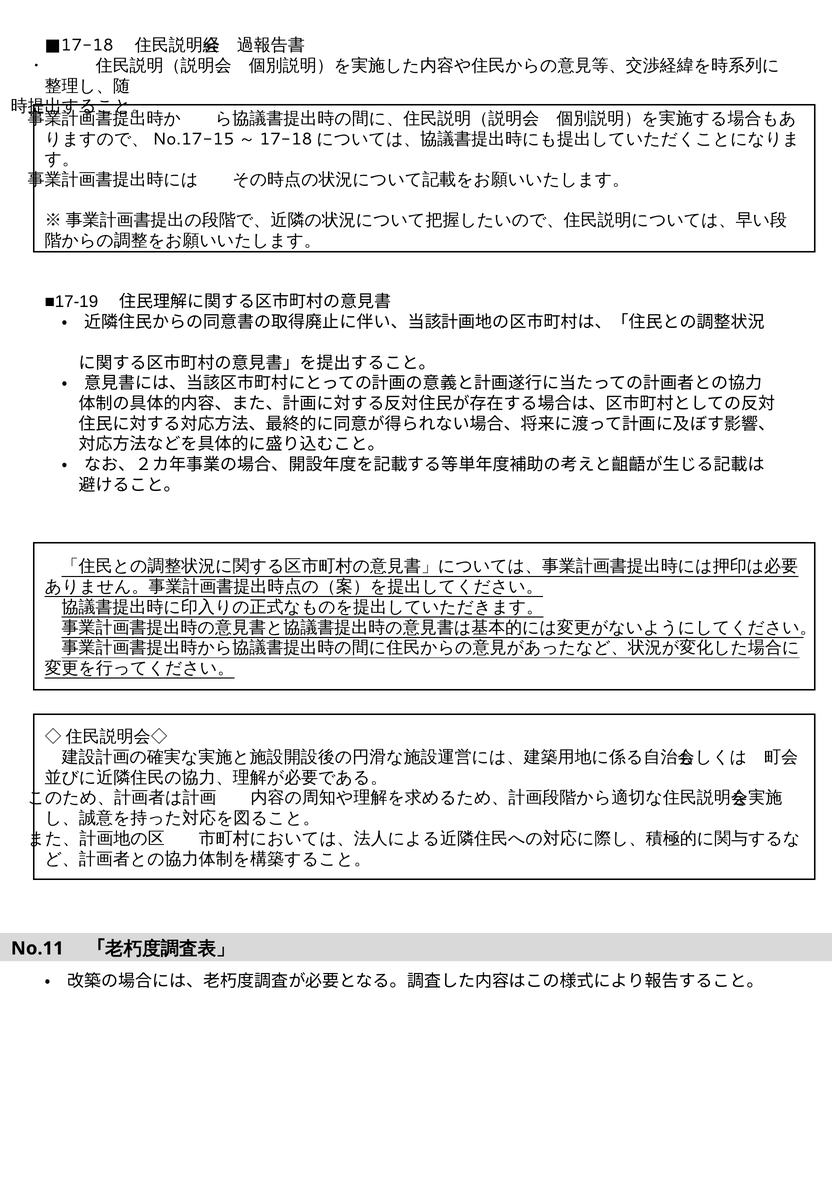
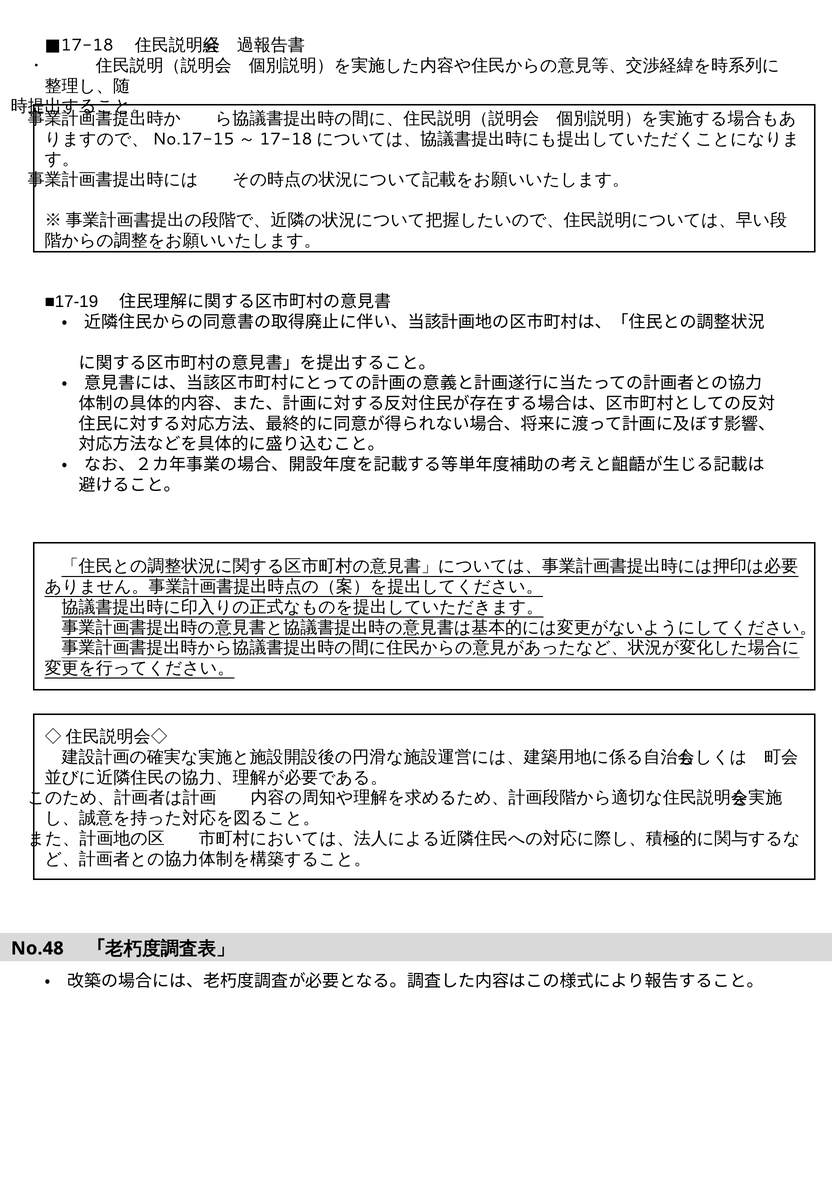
No.11: No.11 -> No.48 (37, 948)
